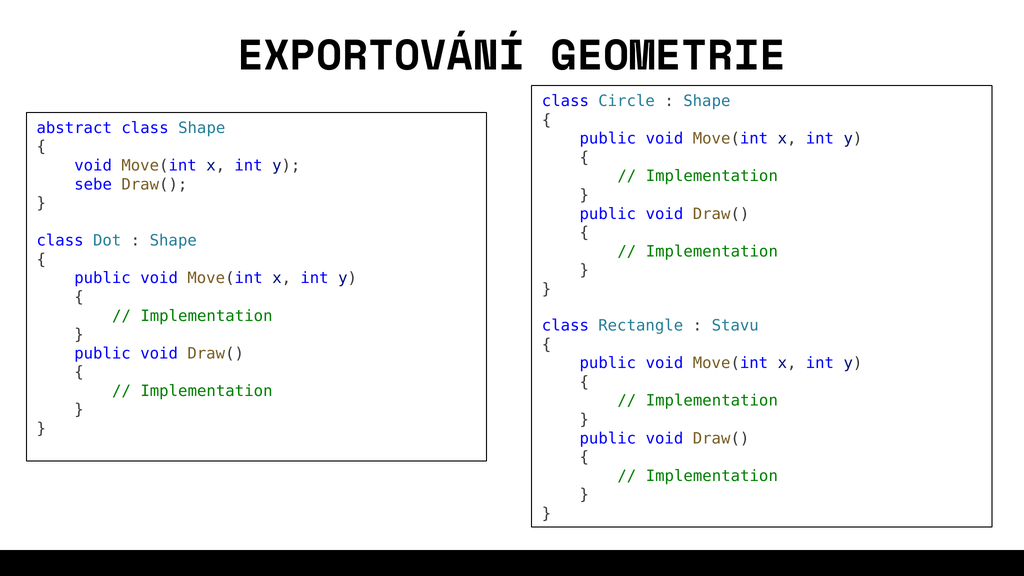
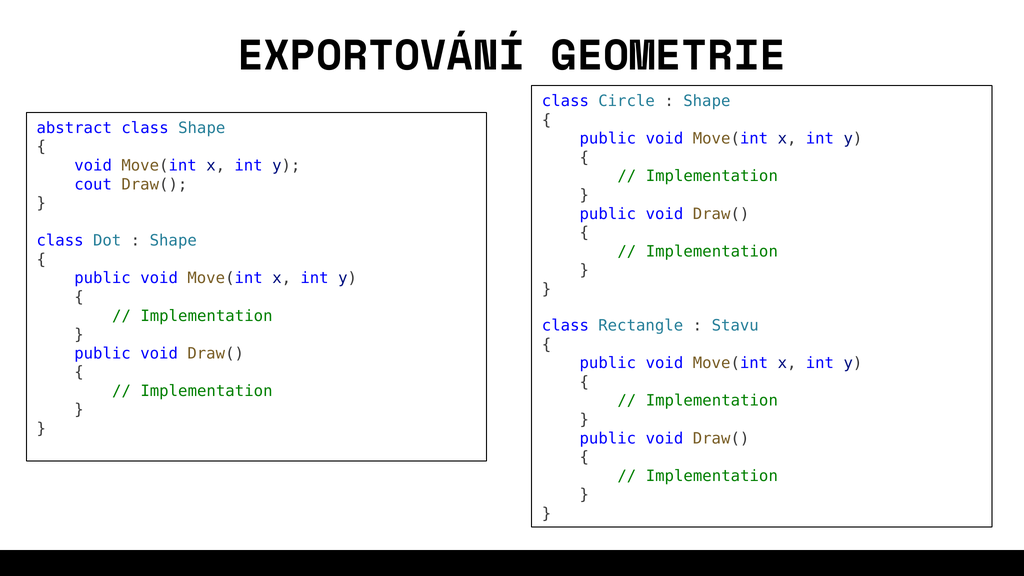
sebe: sebe -> cout (93, 184)
